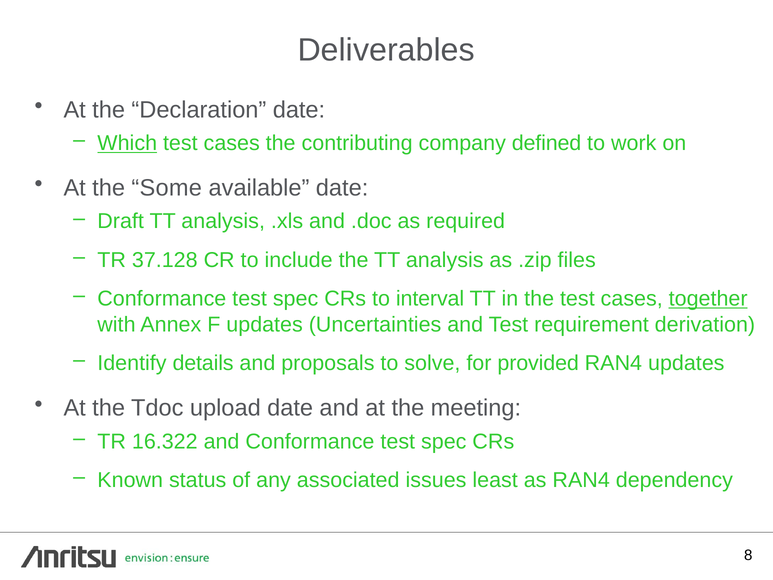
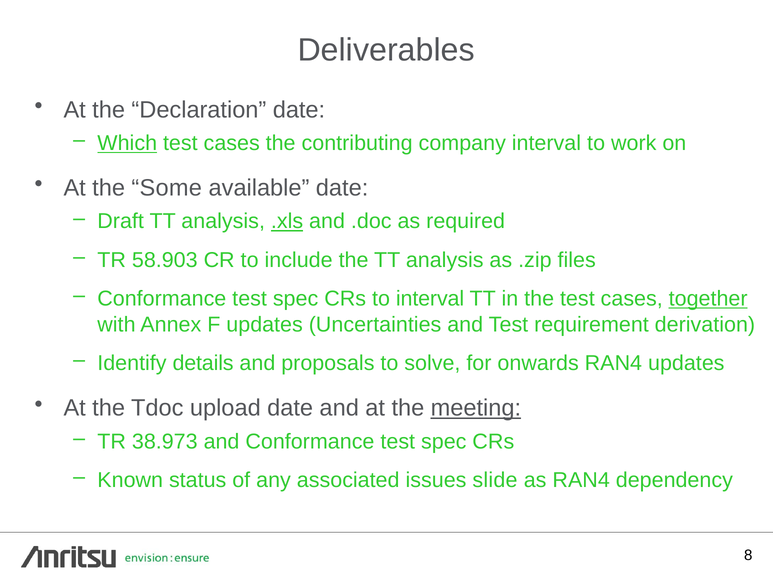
company defined: defined -> interval (546, 143)
.xls underline: none -> present (287, 221)
37.128: 37.128 -> 58.903 (165, 260)
provided: provided -> onwards (538, 363)
meeting underline: none -> present (476, 408)
16.322: 16.322 -> 38.973 (165, 441)
least: least -> slide (495, 480)
